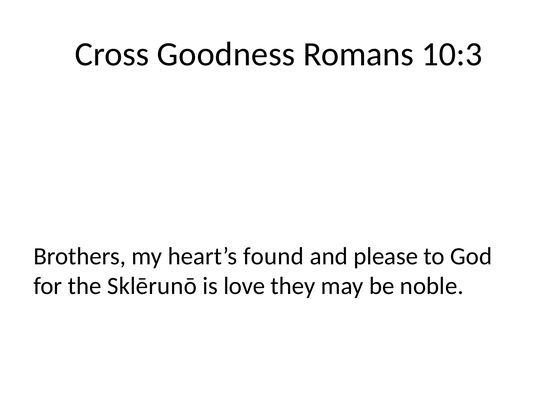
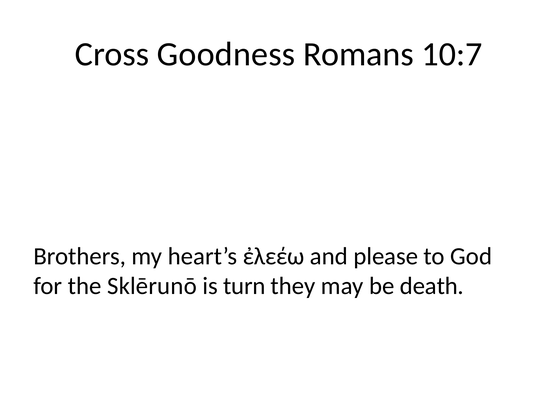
10:3: 10:3 -> 10:7 (452, 54)
found: found -> ἐλεέω (274, 256)
love: love -> turn (244, 286)
noble: noble -> death (432, 286)
